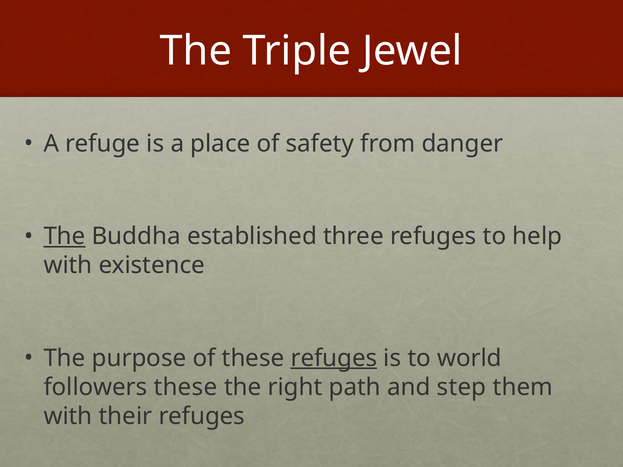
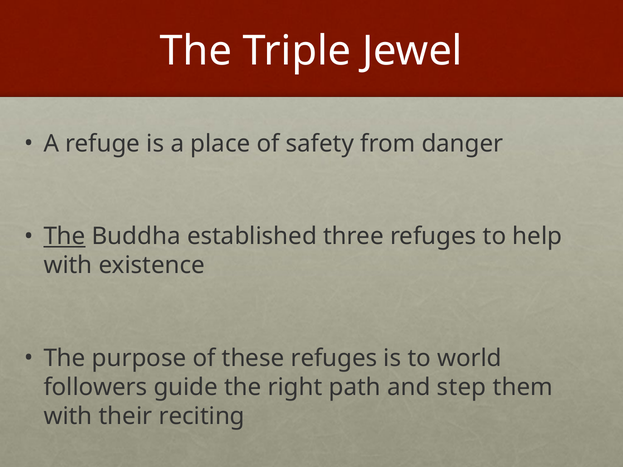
refuges underline: present -> none (334, 358)
followers these: these -> guide (186, 387)
their refuges: refuges -> reciting (202, 416)
